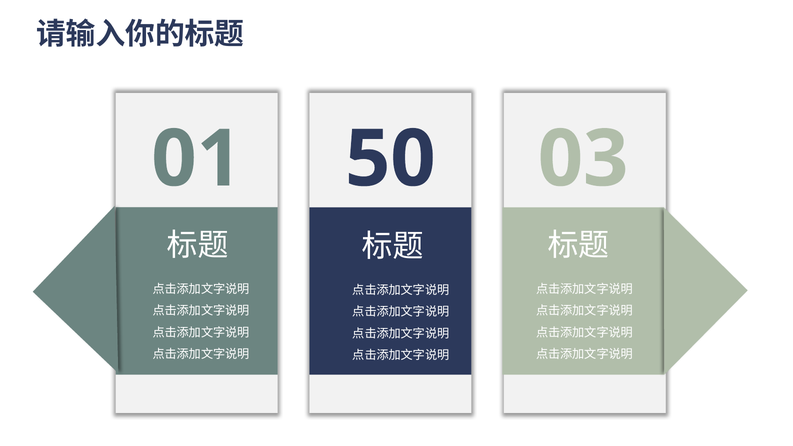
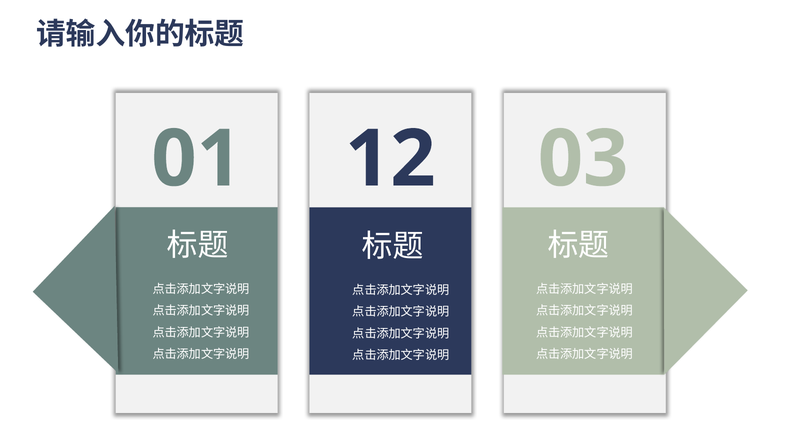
50: 50 -> 12 (390, 159)
